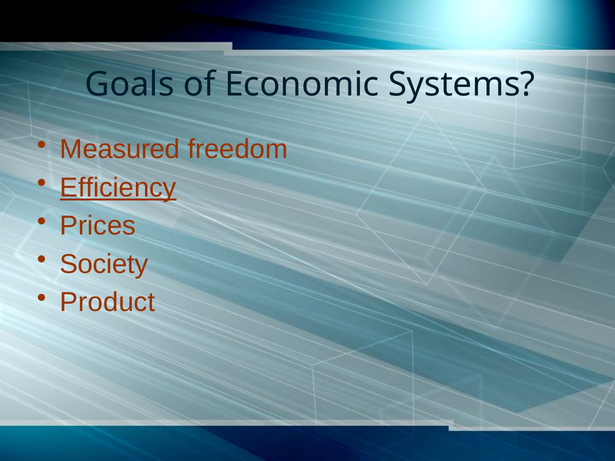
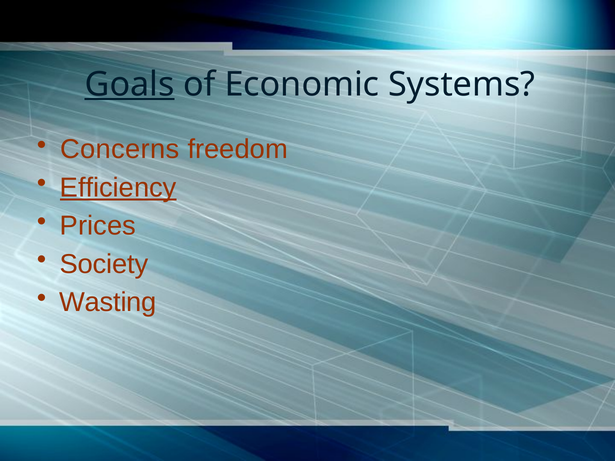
Goals underline: none -> present (130, 84)
Measured: Measured -> Concerns (120, 150)
Product: Product -> Wasting (108, 303)
